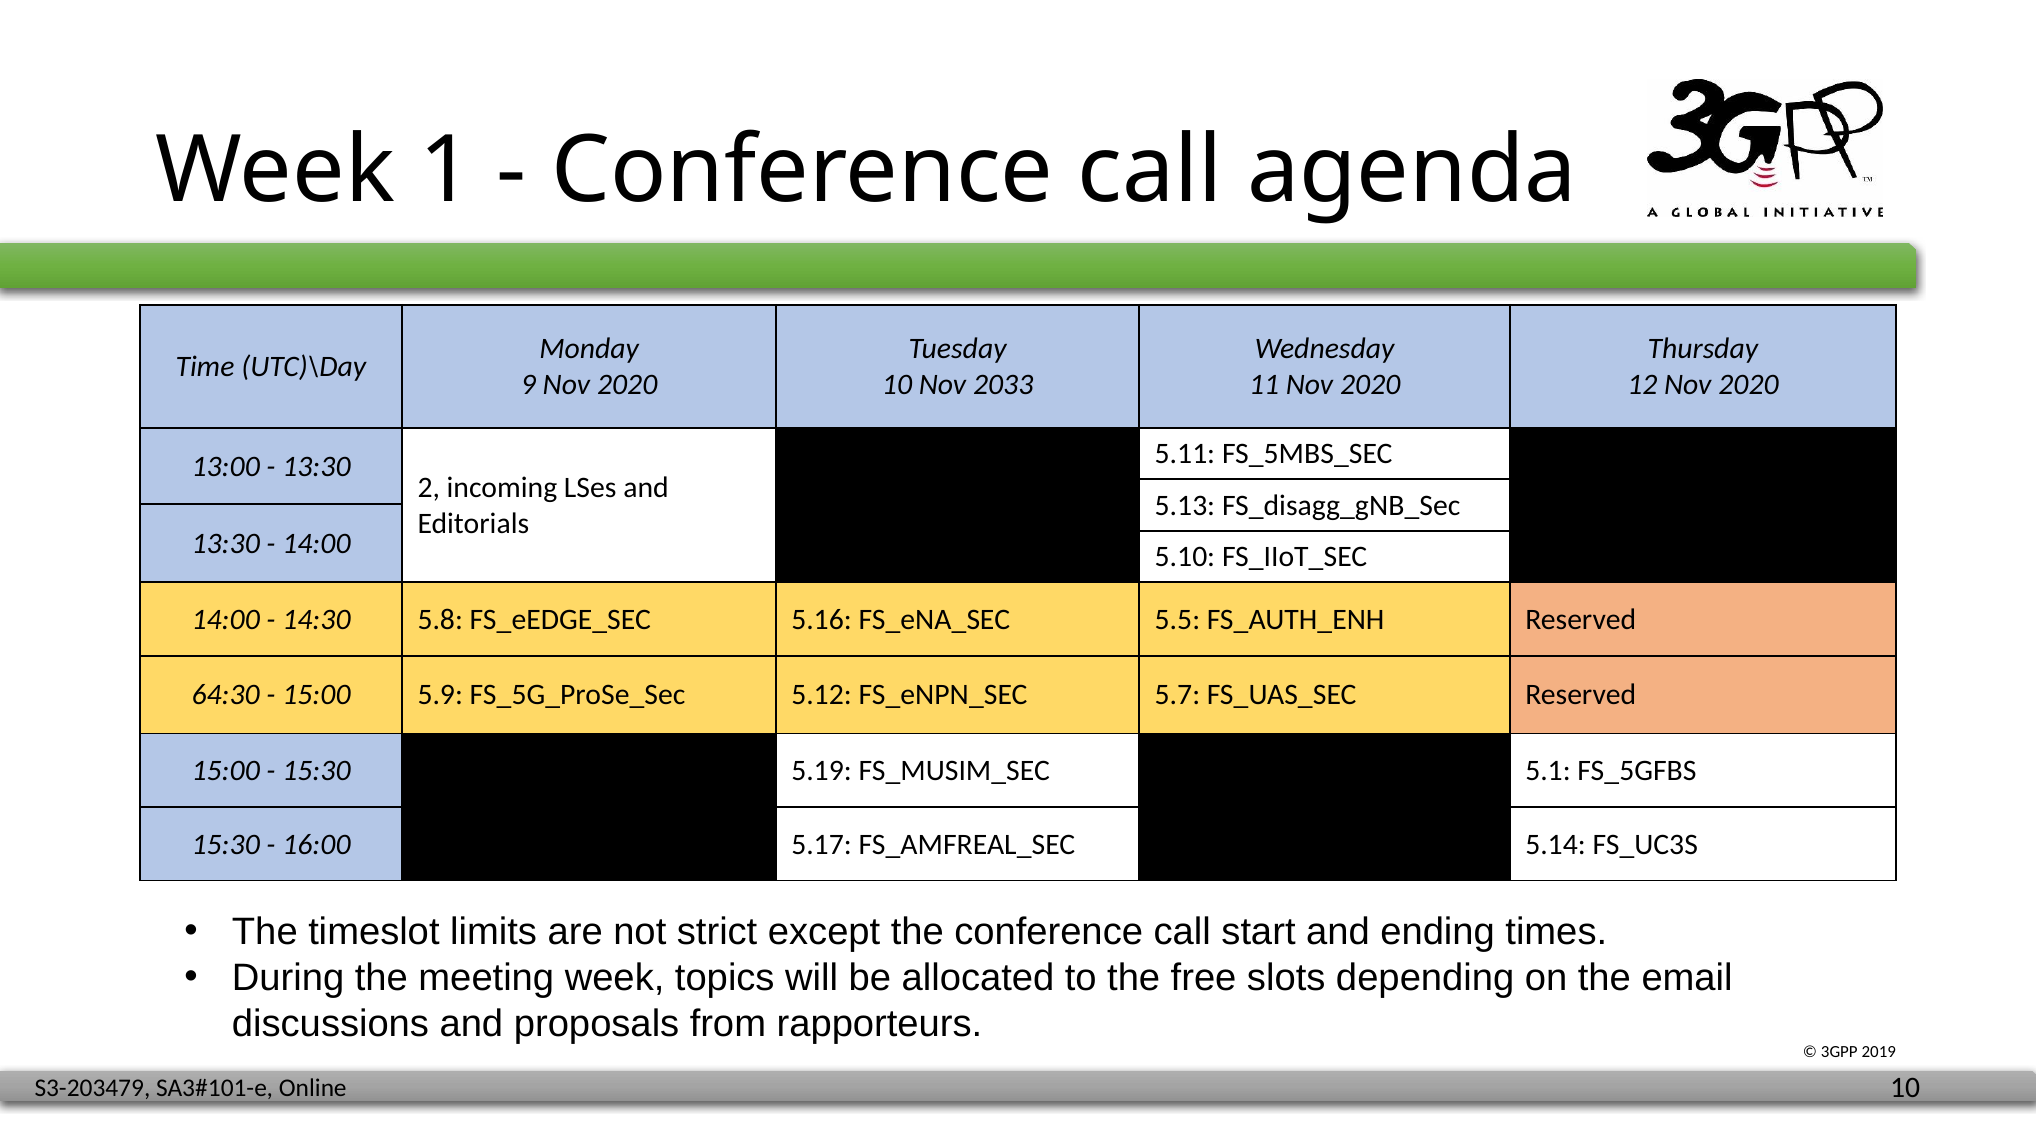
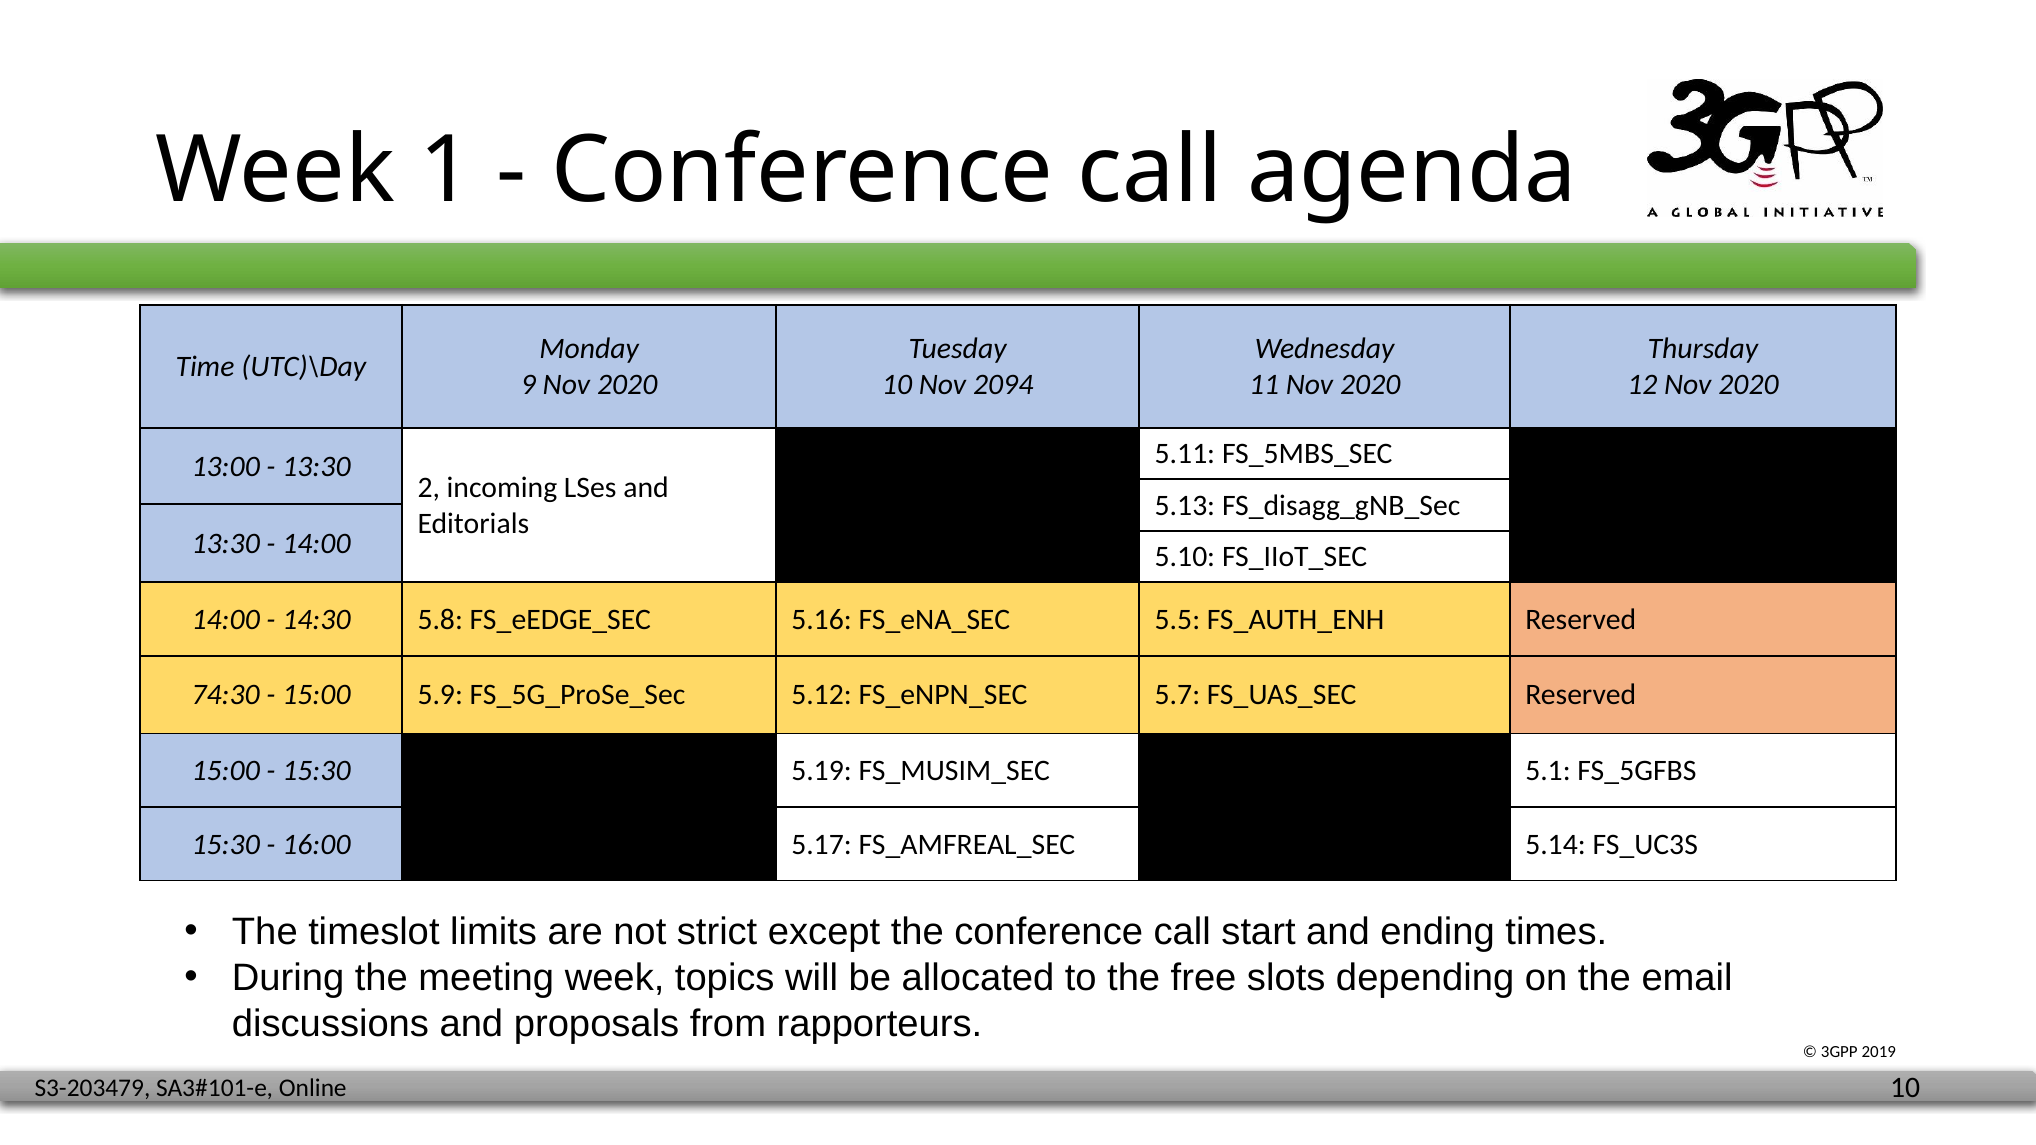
2033: 2033 -> 2094 (1003, 385)
64:30: 64:30 -> 74:30 (226, 695)
